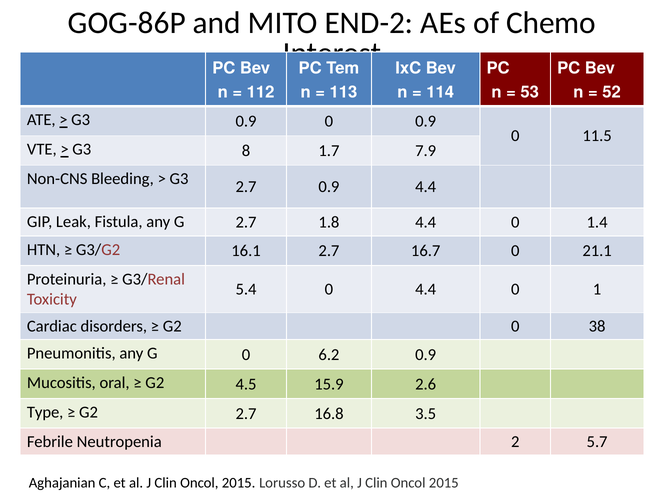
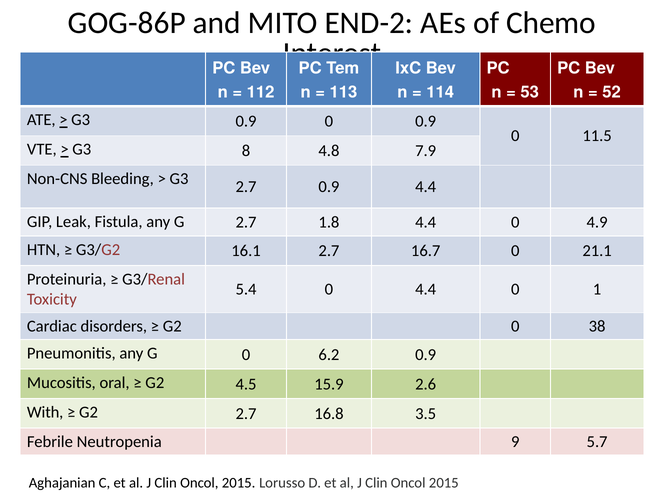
1.7: 1.7 -> 4.8 (329, 151)
1.4: 1.4 -> 4.9 (597, 222)
Type: Type -> With (45, 412)
2: 2 -> 9 (515, 442)
